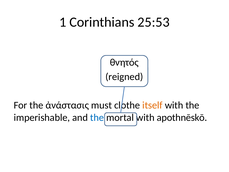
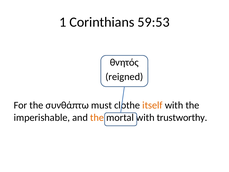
25:53: 25:53 -> 59:53 (154, 22)
ἀνάστασις: ἀνάστασις -> συνθάπτω (67, 105)
the colour: blue -> orange (97, 117)
apothnēskō: apothnēskō -> trustworthy (182, 117)
